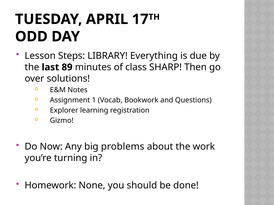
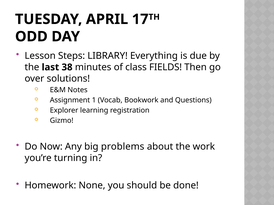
89: 89 -> 38 (67, 67)
SHARP: SHARP -> FIELDS (166, 67)
